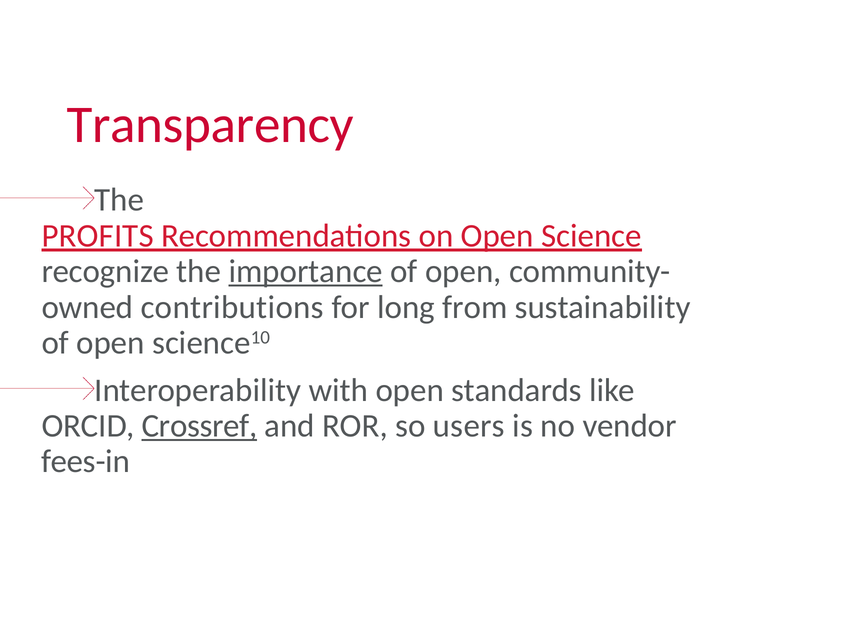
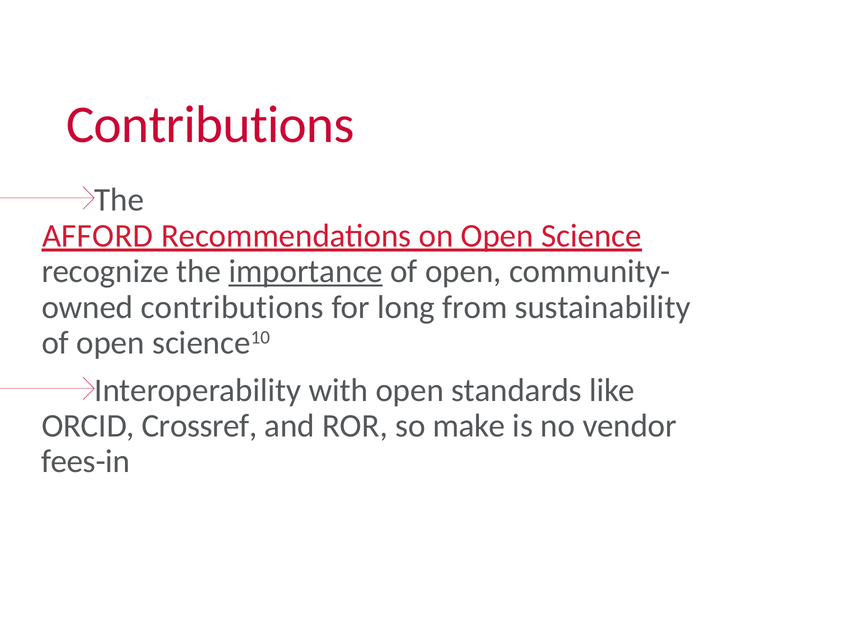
Transparency: Transparency -> Contributions (210, 125)
PROFITS: PROFITS -> AFFORD (98, 236)
Crossref underline: present -> none (200, 426)
users: users -> make (469, 426)
